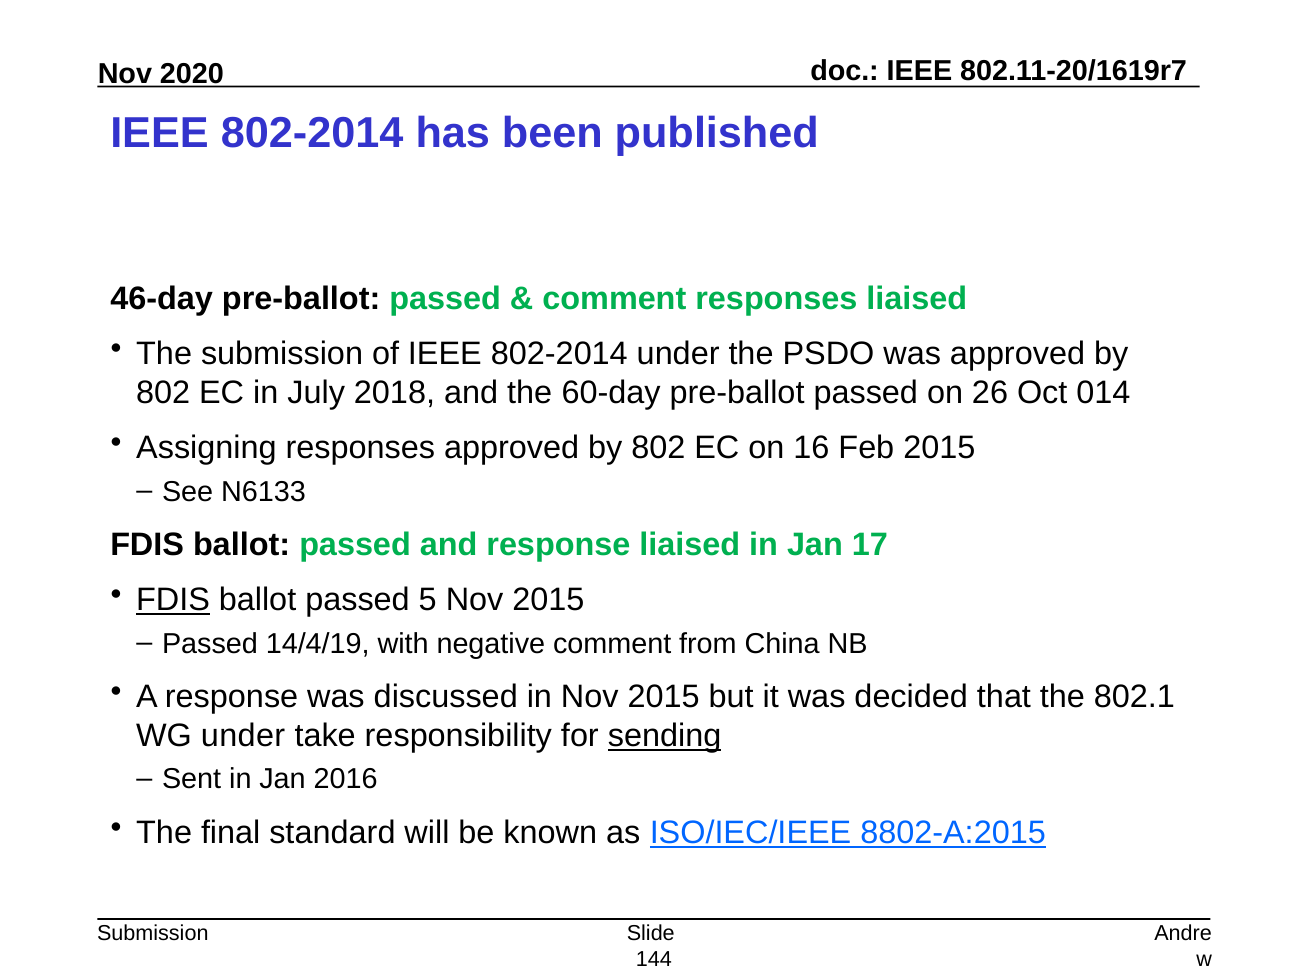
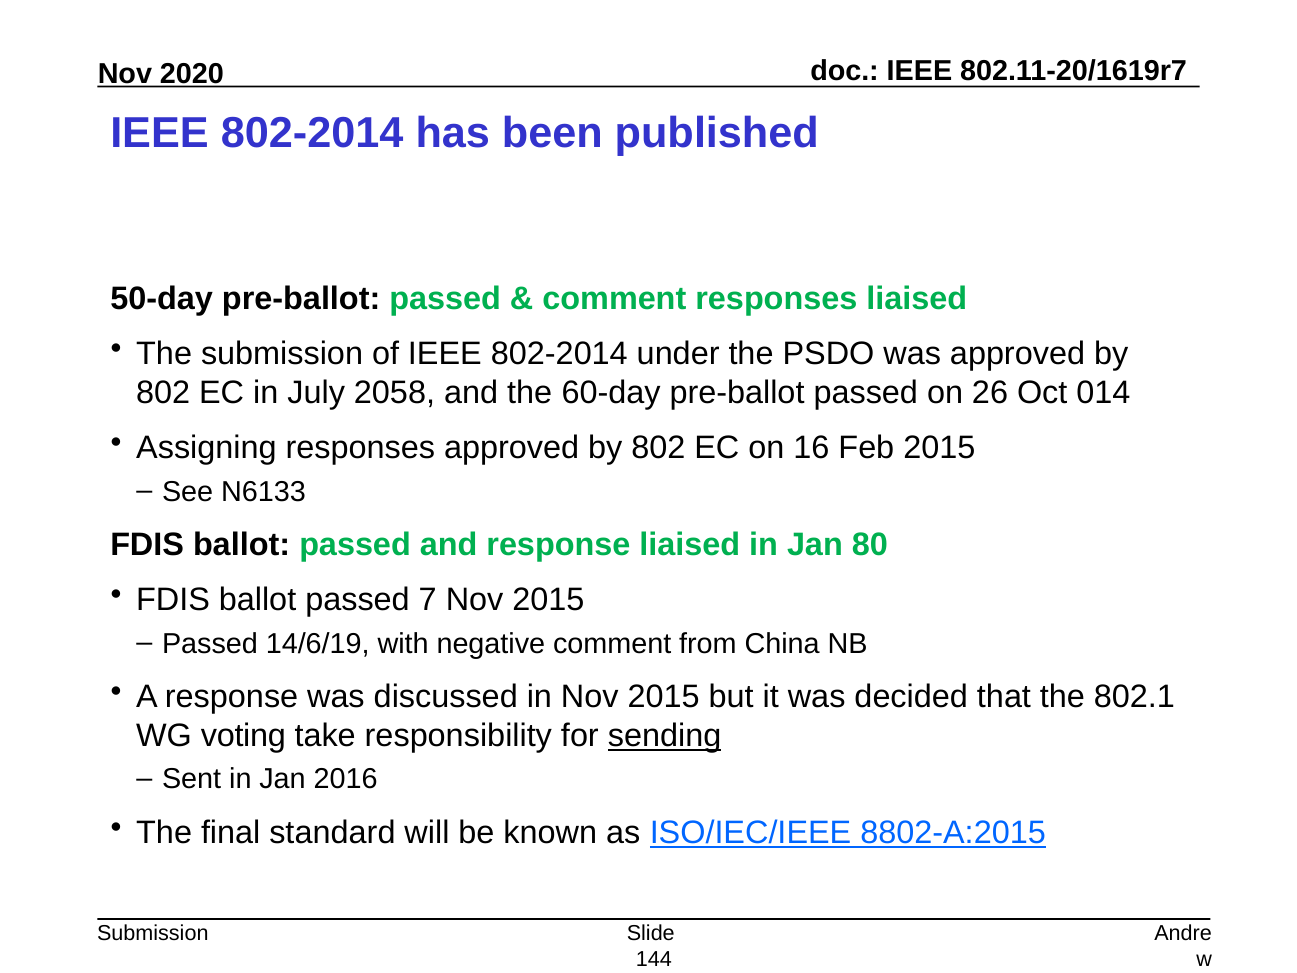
46-day: 46-day -> 50-day (162, 298)
2018: 2018 -> 2058 (394, 393)
17: 17 -> 80 (870, 545)
FDIS underline: present -> none (173, 600)
5: 5 -> 7 (428, 600)
14/4/19: 14/4/19 -> 14/6/19 (318, 643)
WG under: under -> voting (243, 736)
